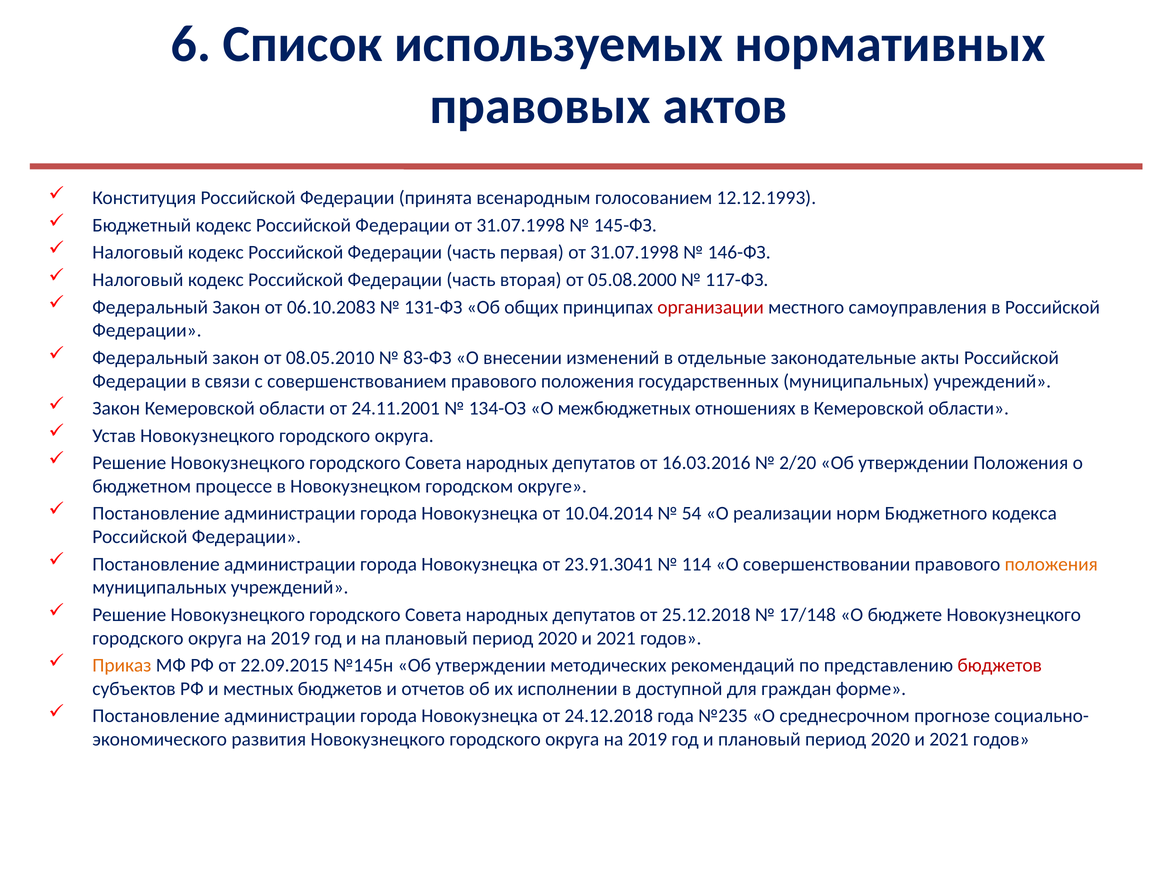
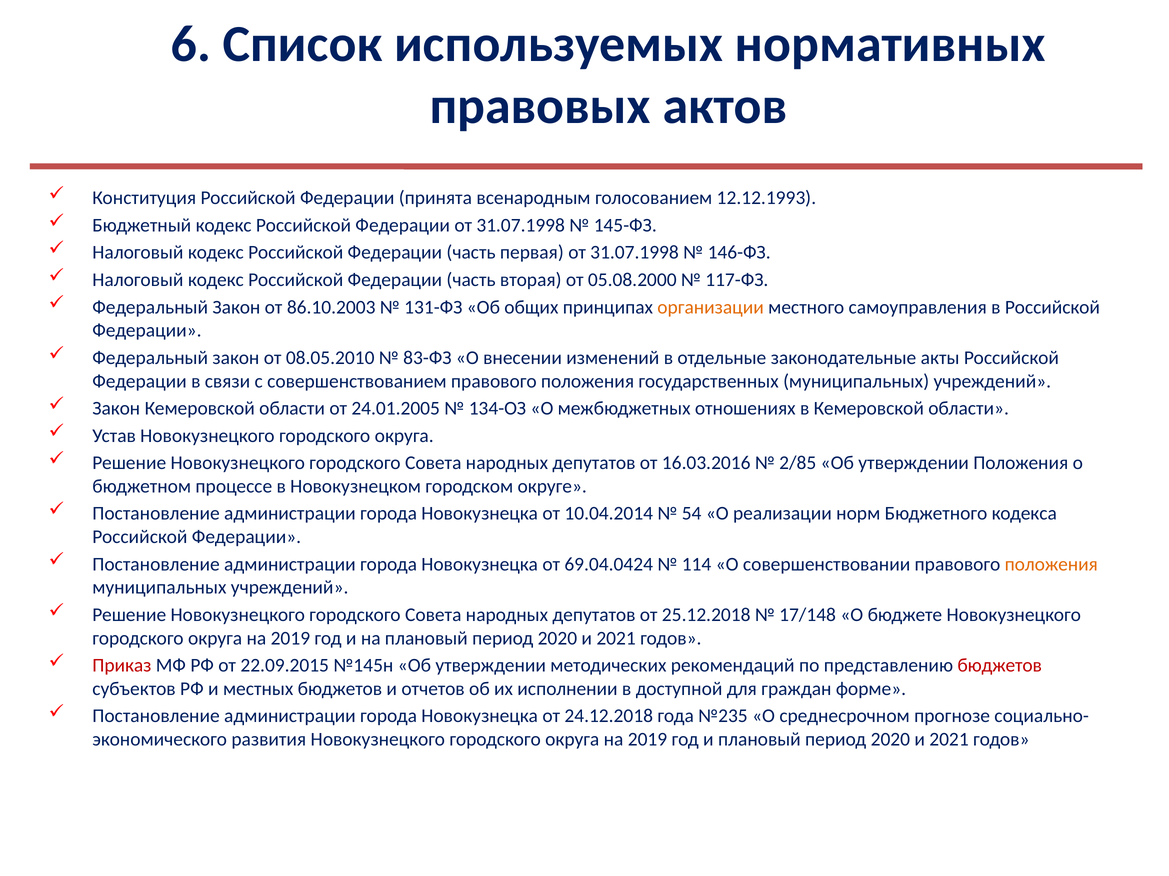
06.10.2083: 06.10.2083 -> 86.10.2003 (331, 307)
организации colour: red -> orange (711, 307)
24.11.2001: 24.11.2001 -> 24.01.2005 (396, 409)
2/20: 2/20 -> 2/85 (798, 463)
23.91.3041: 23.91.3041 -> 69.04.0424 (609, 565)
Приказ colour: orange -> red (122, 666)
